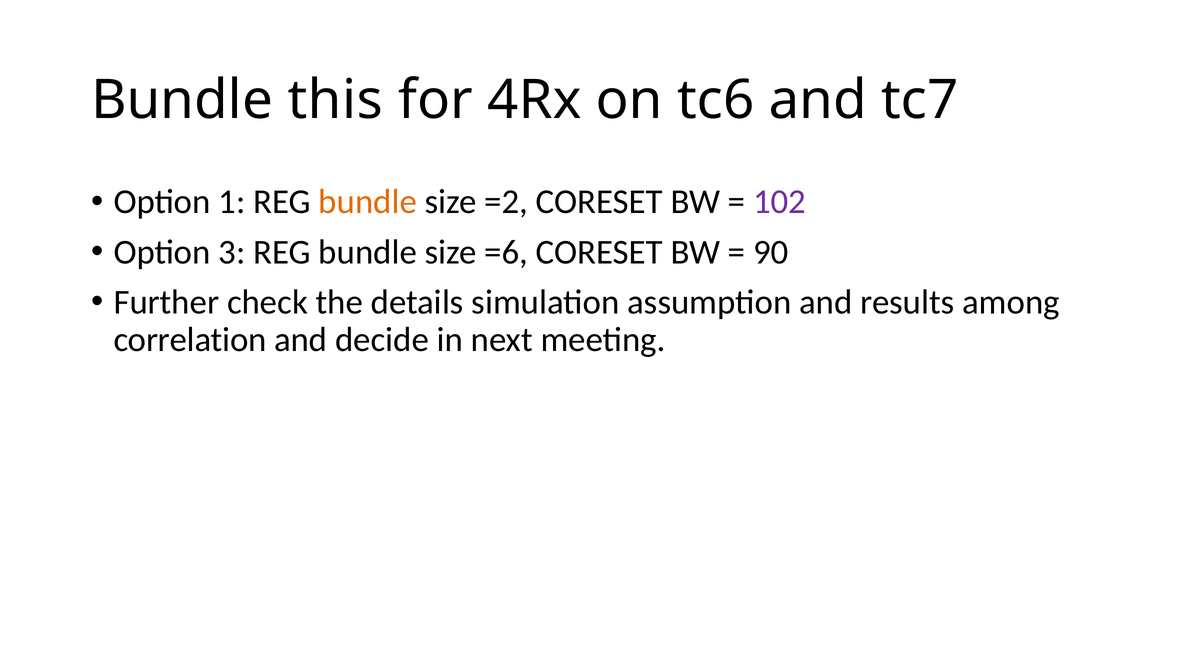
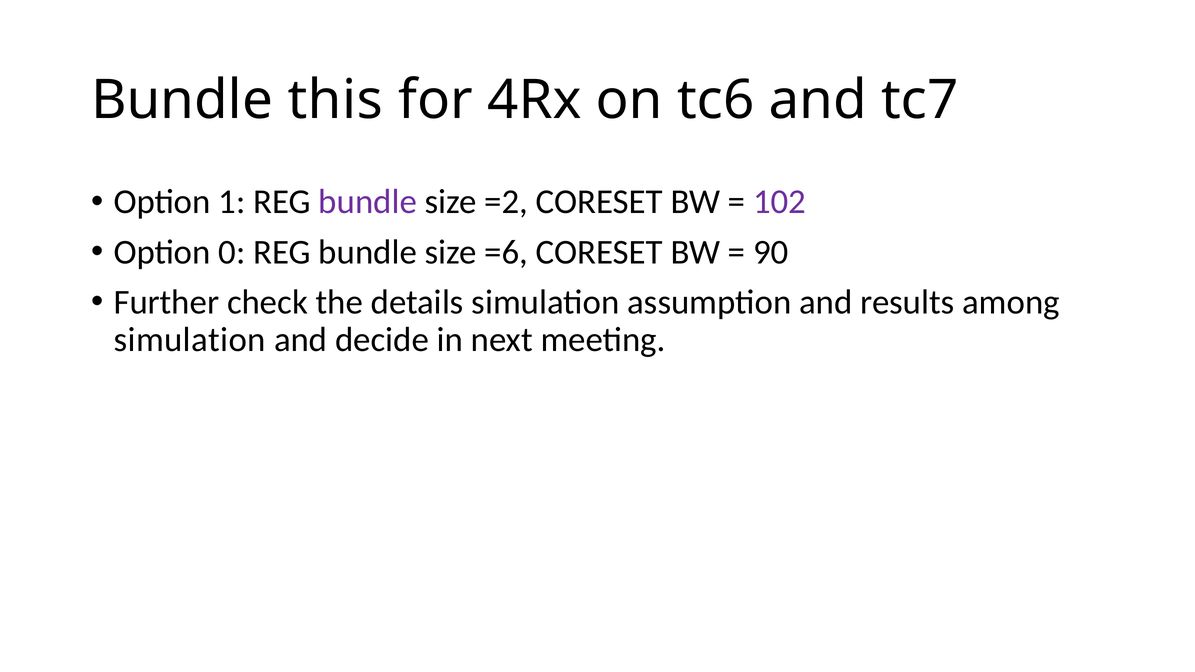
bundle colour: orange -> purple (368, 202)
3: 3 -> 0 (232, 252)
correlation: correlation -> simulation (190, 340)
